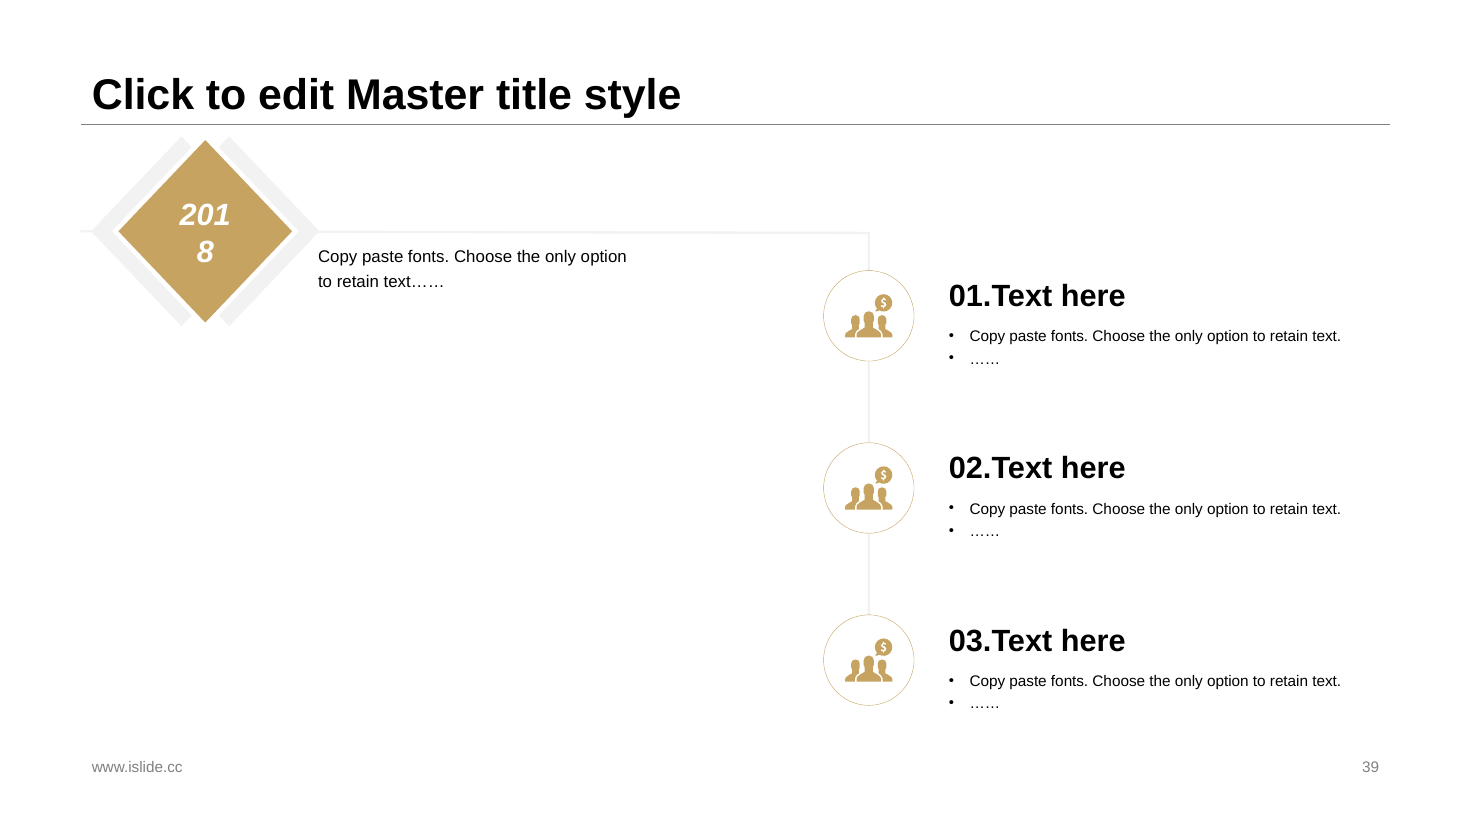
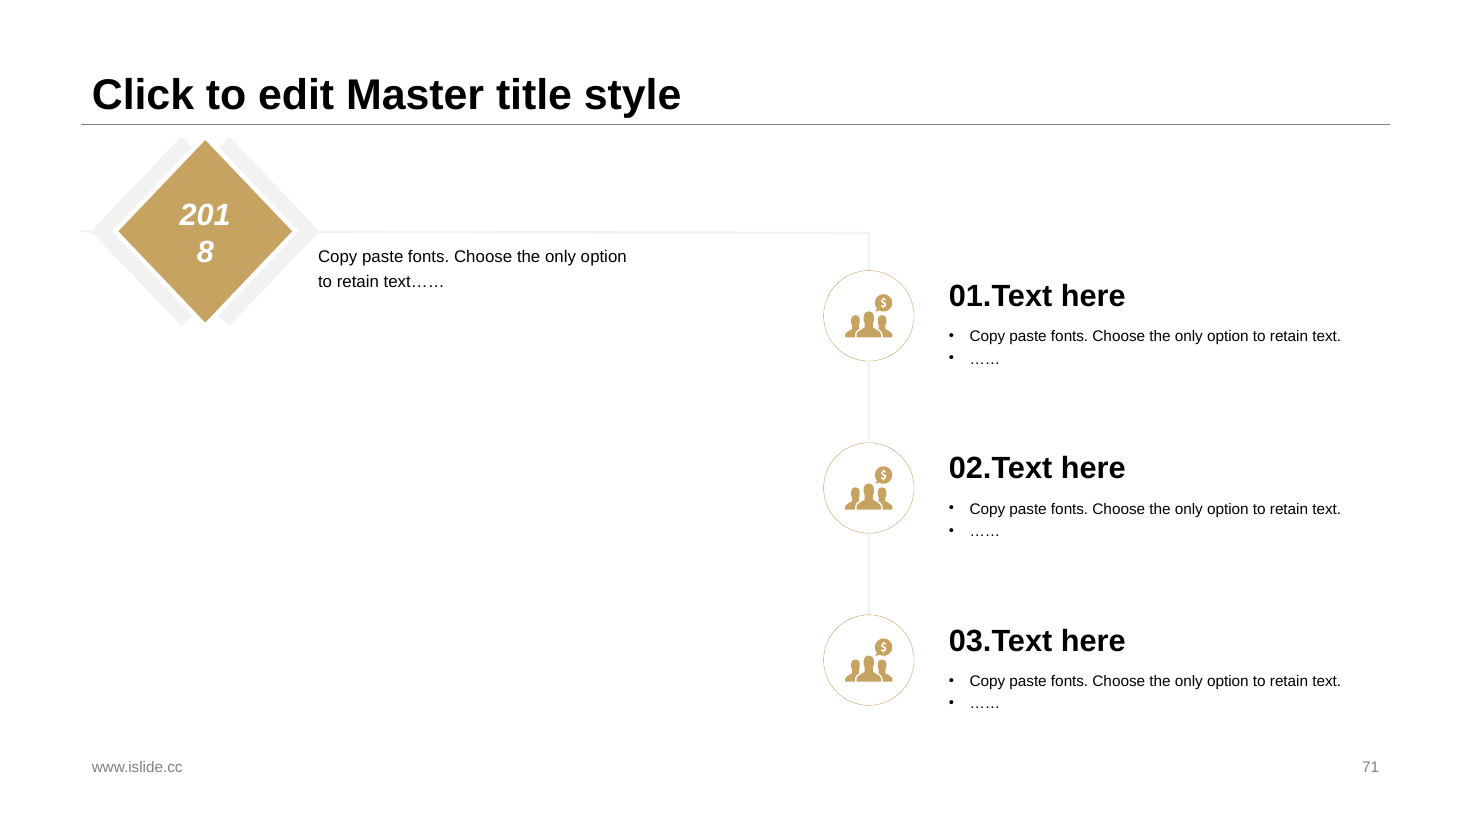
39: 39 -> 71 (1371, 766)
